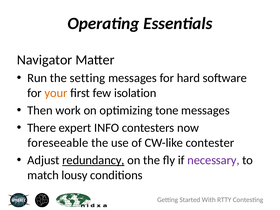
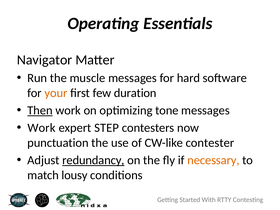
setting: setting -> muscle (87, 78)
isolation: isolation -> duration (135, 93)
Then underline: none -> present (40, 110)
There: There -> Work (42, 128)
INFO: INFO -> STEP (107, 128)
foreseeable: foreseeable -> punctuation (58, 143)
necessary colour: purple -> orange (213, 160)
